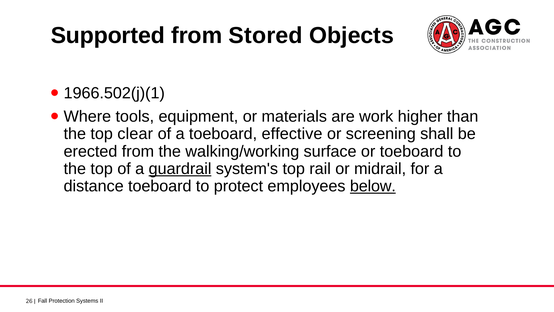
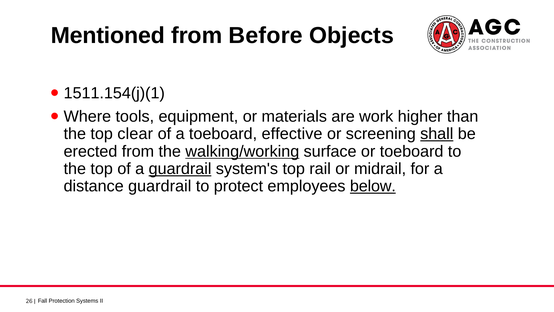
Supported: Supported -> Mentioned (108, 35)
Stored: Stored -> Before (266, 35)
1966.502(j)(1: 1966.502(j)(1 -> 1511.154(j)(1 (114, 93)
shall underline: none -> present (437, 134)
walking/working underline: none -> present (242, 151)
distance toeboard: toeboard -> guardrail (160, 186)
